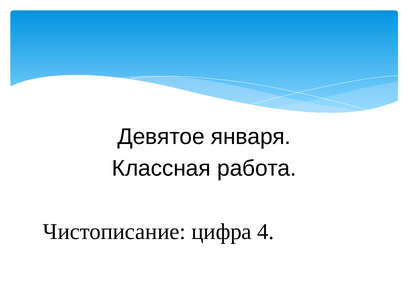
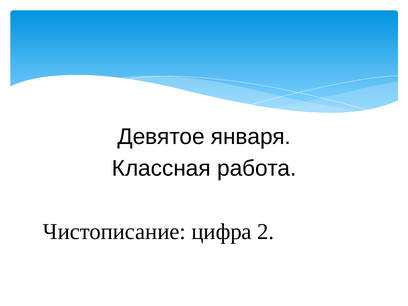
4: 4 -> 2 (266, 232)
